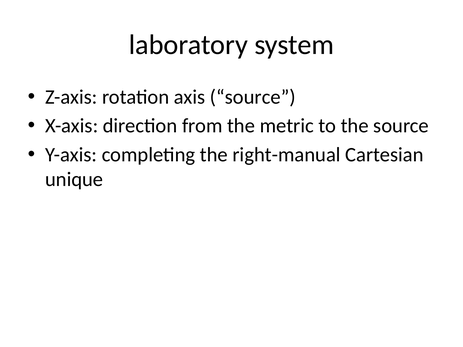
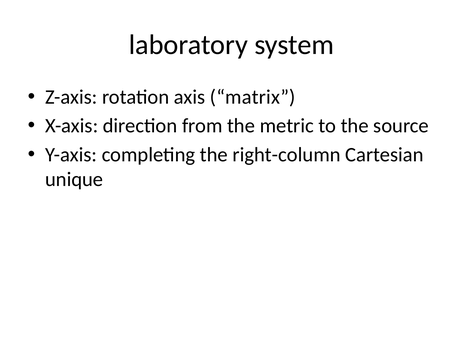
axis source: source -> matrix (253, 97)
right-manual: right-manual -> right-column (287, 155)
